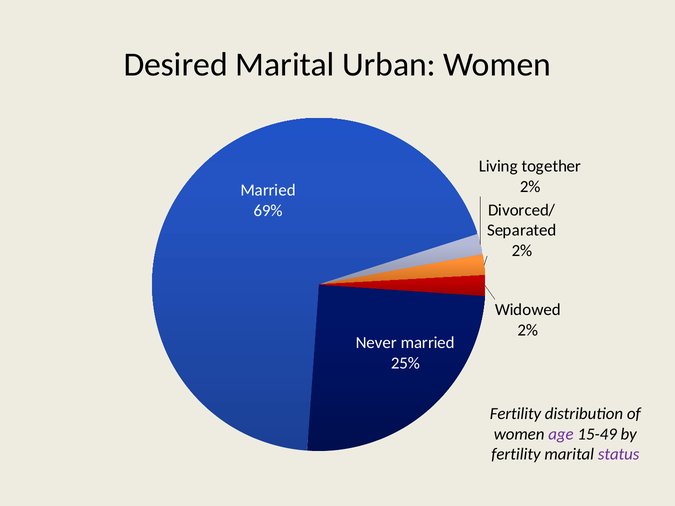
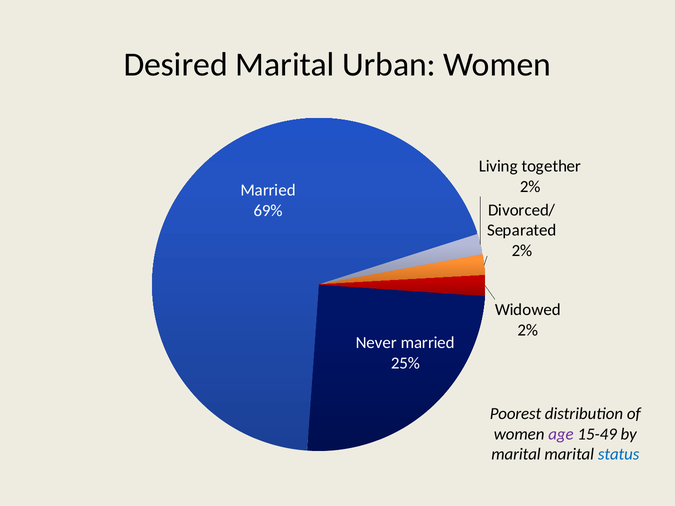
Fertility: Fertility -> Poorest (515, 414)
fertility: fertility -> marital (516, 454)
status colour: purple -> blue (619, 454)
